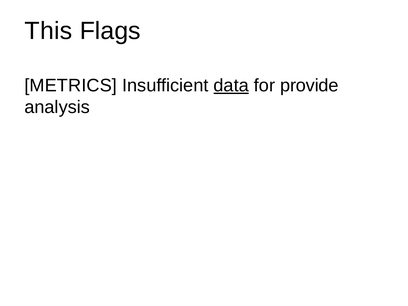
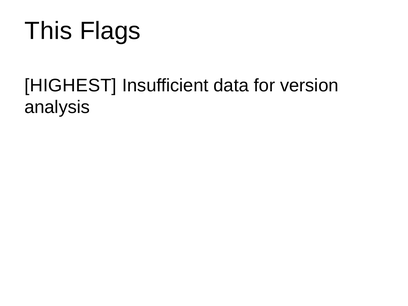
METRICS: METRICS -> HIGHEST (71, 86)
data underline: present -> none (231, 86)
provide: provide -> version (309, 86)
